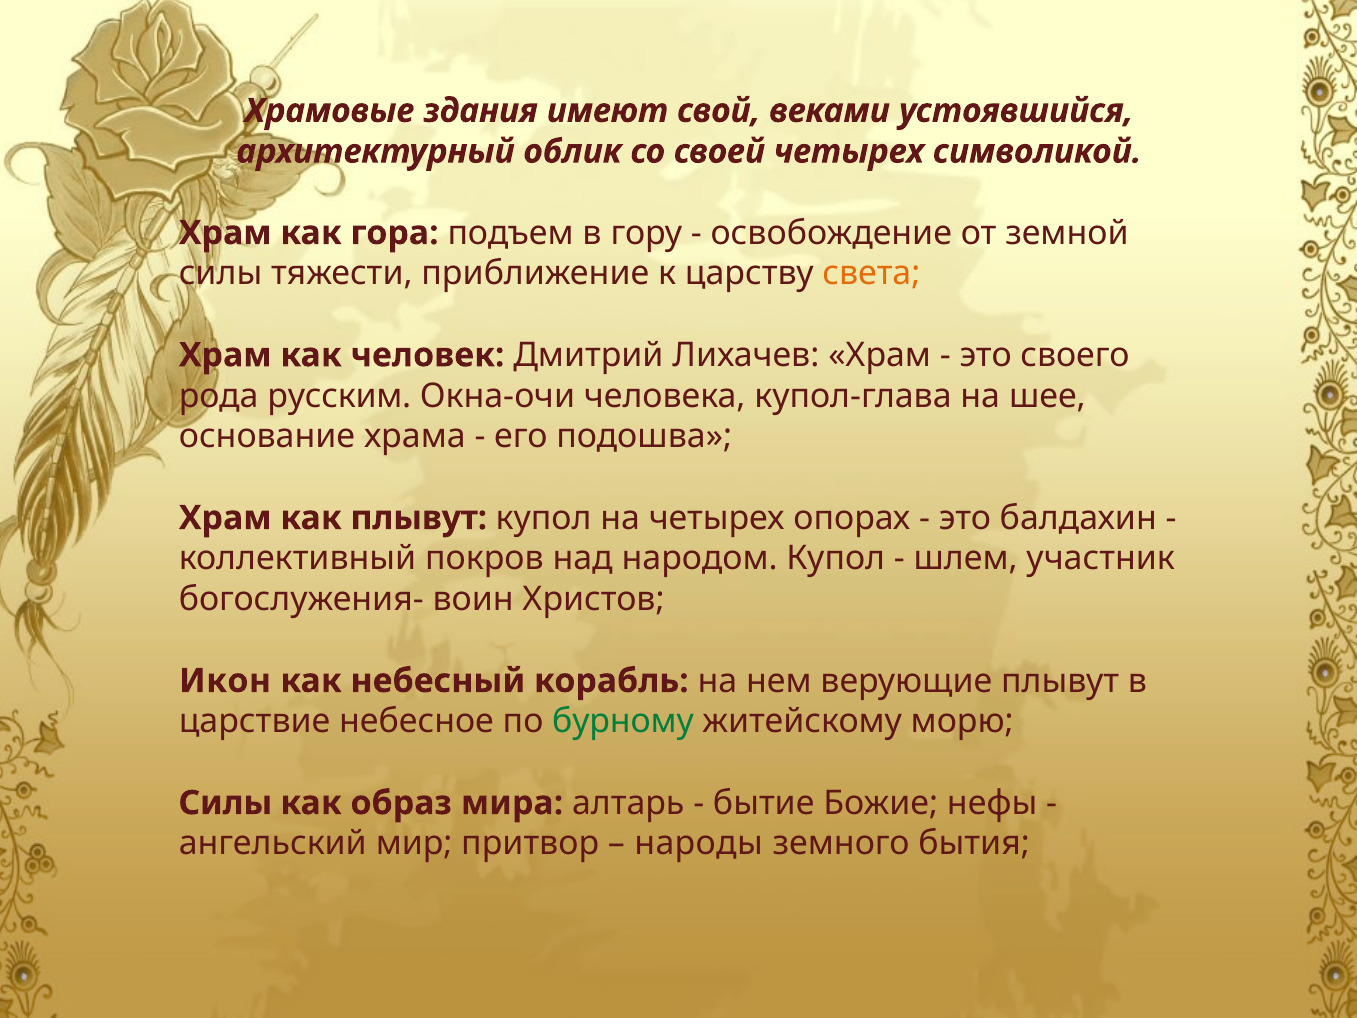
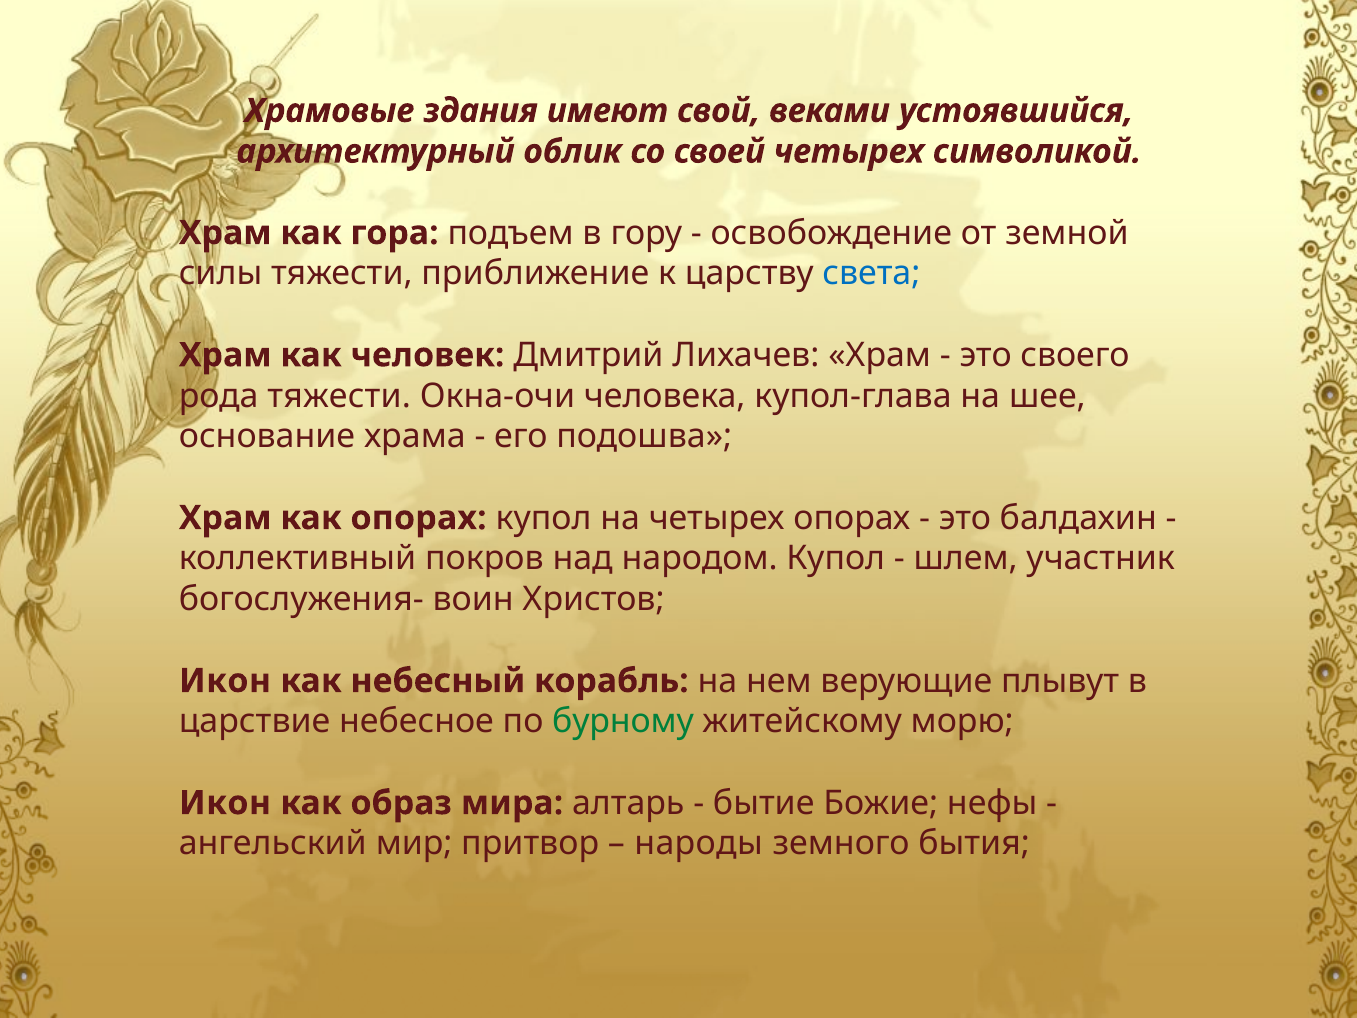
света colour: orange -> blue (871, 274)
рода русским: русским -> тяжести (339, 396)
как плывут: плывут -> опорах (419, 518)
Силы: Силы -> Икон (225, 803)
